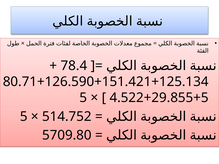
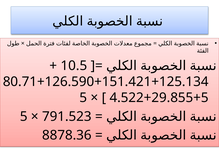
78.4: 78.4 -> 10.5 (74, 66)
514.752: 514.752 -> 791.523 (67, 117)
5709.80: 5709.80 -> 8878.36 (67, 135)
